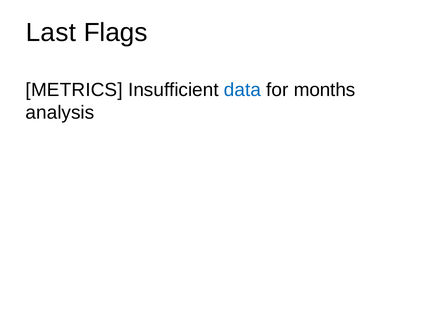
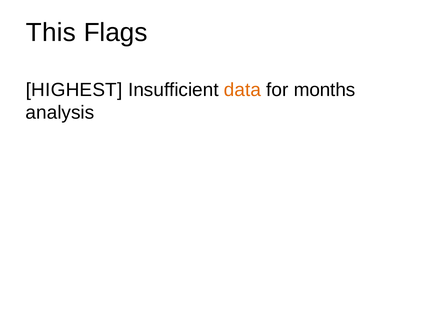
Last: Last -> This (51, 32)
METRICS: METRICS -> HIGHEST (74, 90)
data colour: blue -> orange (242, 90)
